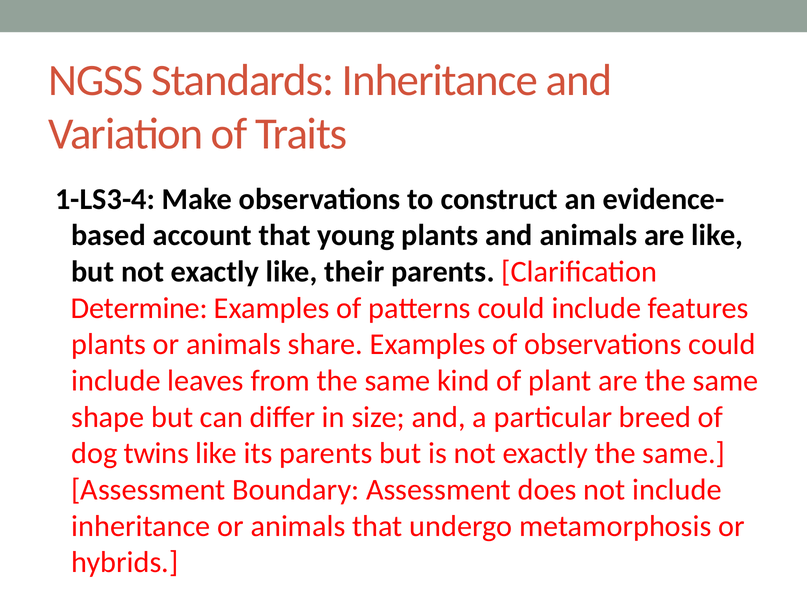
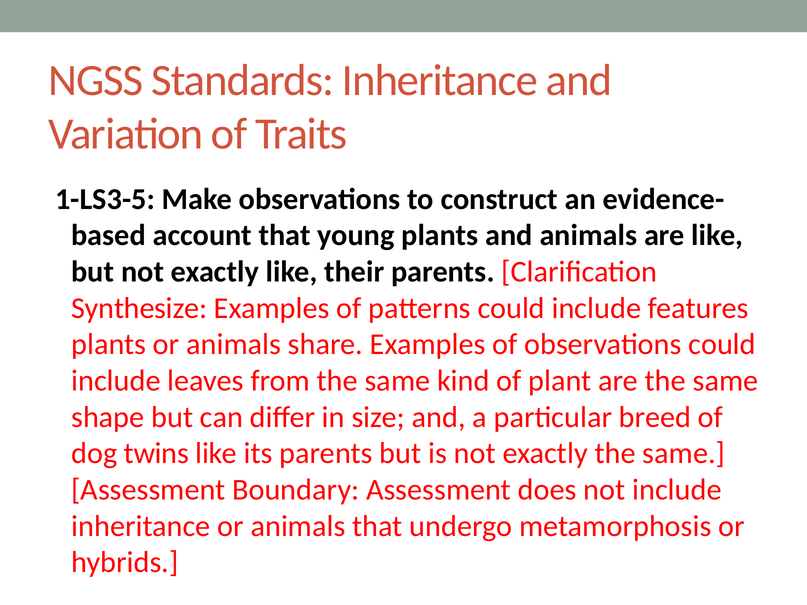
1-LS3-4: 1-LS3-4 -> 1-LS3-5 (105, 199)
Determine: Determine -> Synthesize (139, 308)
